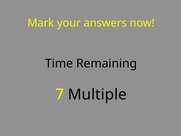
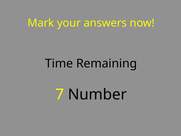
Multiple: Multiple -> Number (97, 94)
